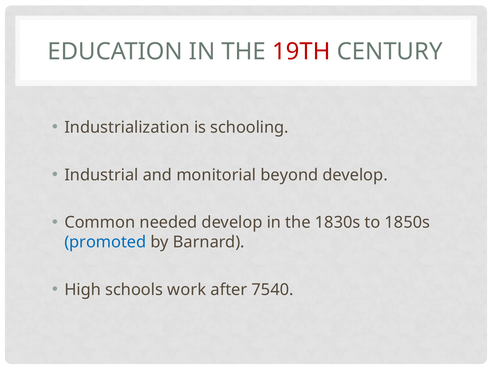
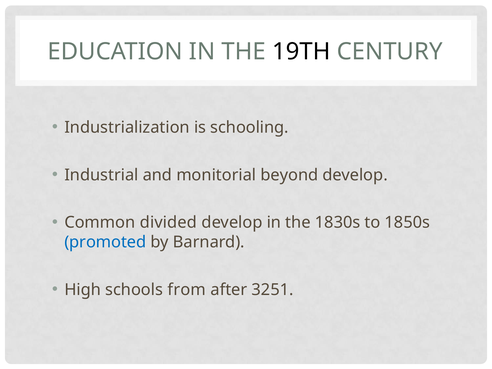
19TH colour: red -> black (301, 52)
needed: needed -> divided (168, 223)
work: work -> from (187, 290)
7540: 7540 -> 3251 (273, 290)
